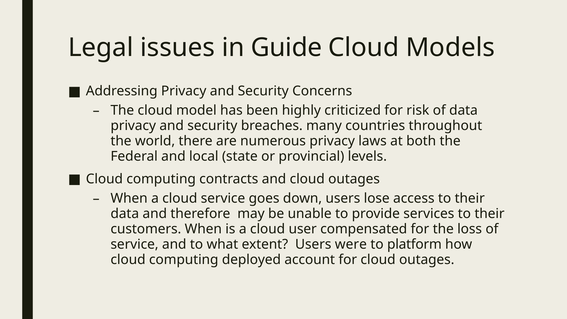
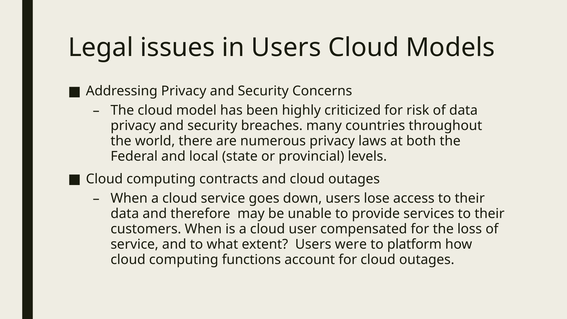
in Guide: Guide -> Users (286, 48)
deployed: deployed -> functions (251, 260)
